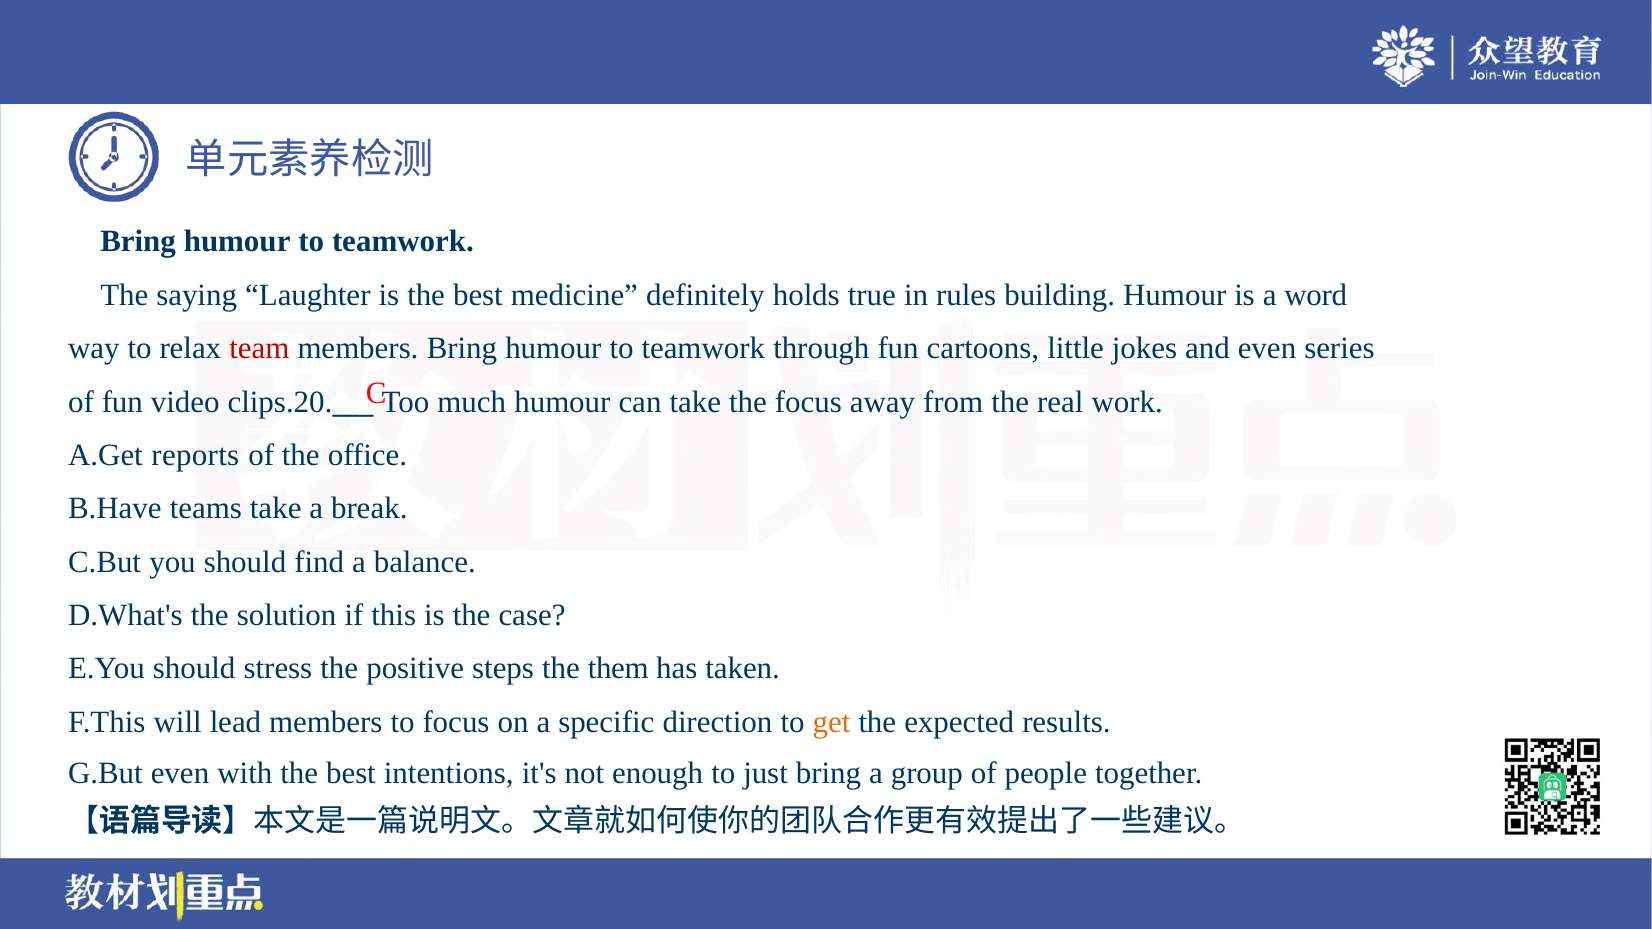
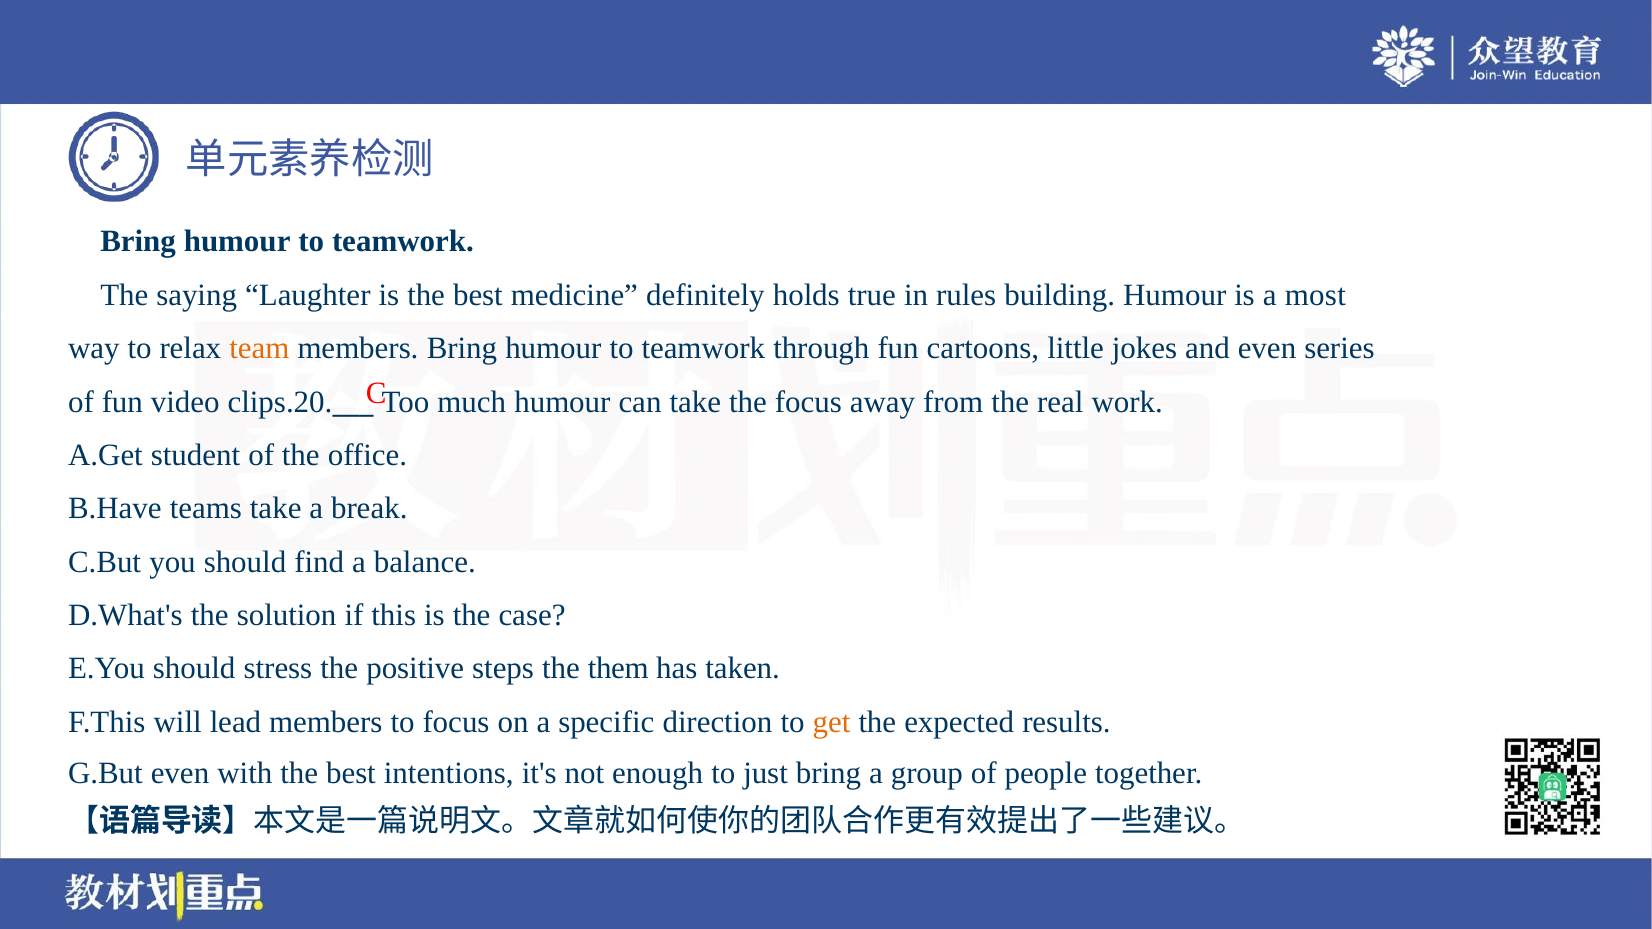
word: word -> most (1315, 295)
team colour: red -> orange (259, 349)
reports: reports -> student (195, 455)
